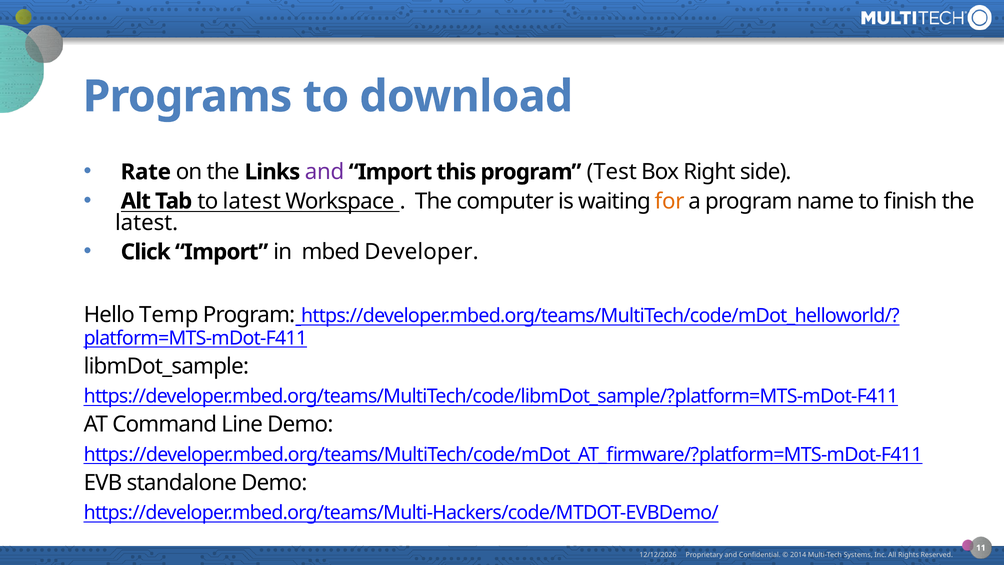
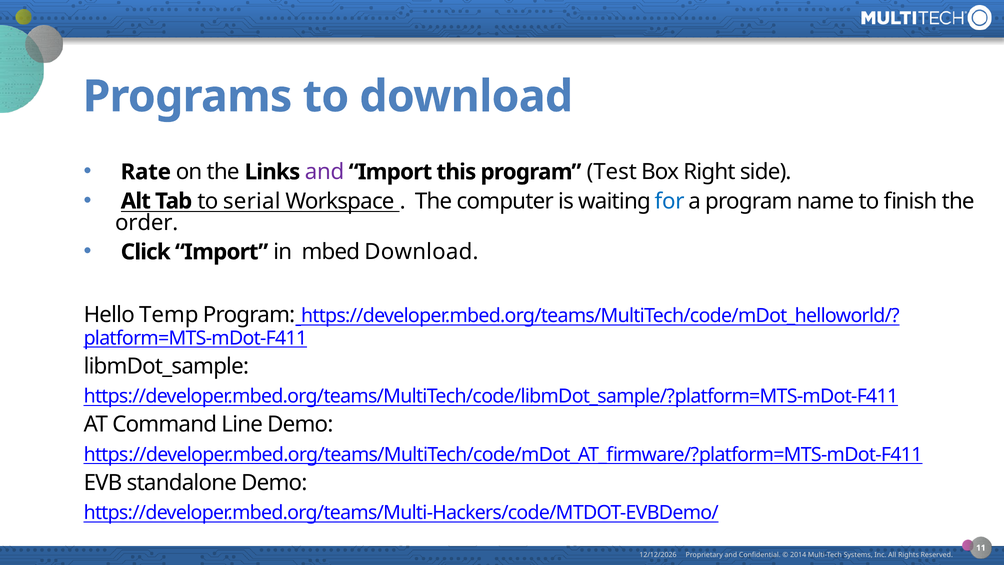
to latest: latest -> serial (252, 201)
for colour: orange -> blue (670, 201)
latest: latest -> order (147, 223)
mbed Developer: Developer -> Download (421, 252)
